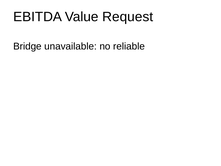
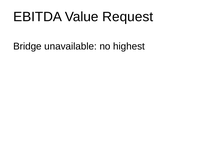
reliable: reliable -> highest (129, 46)
